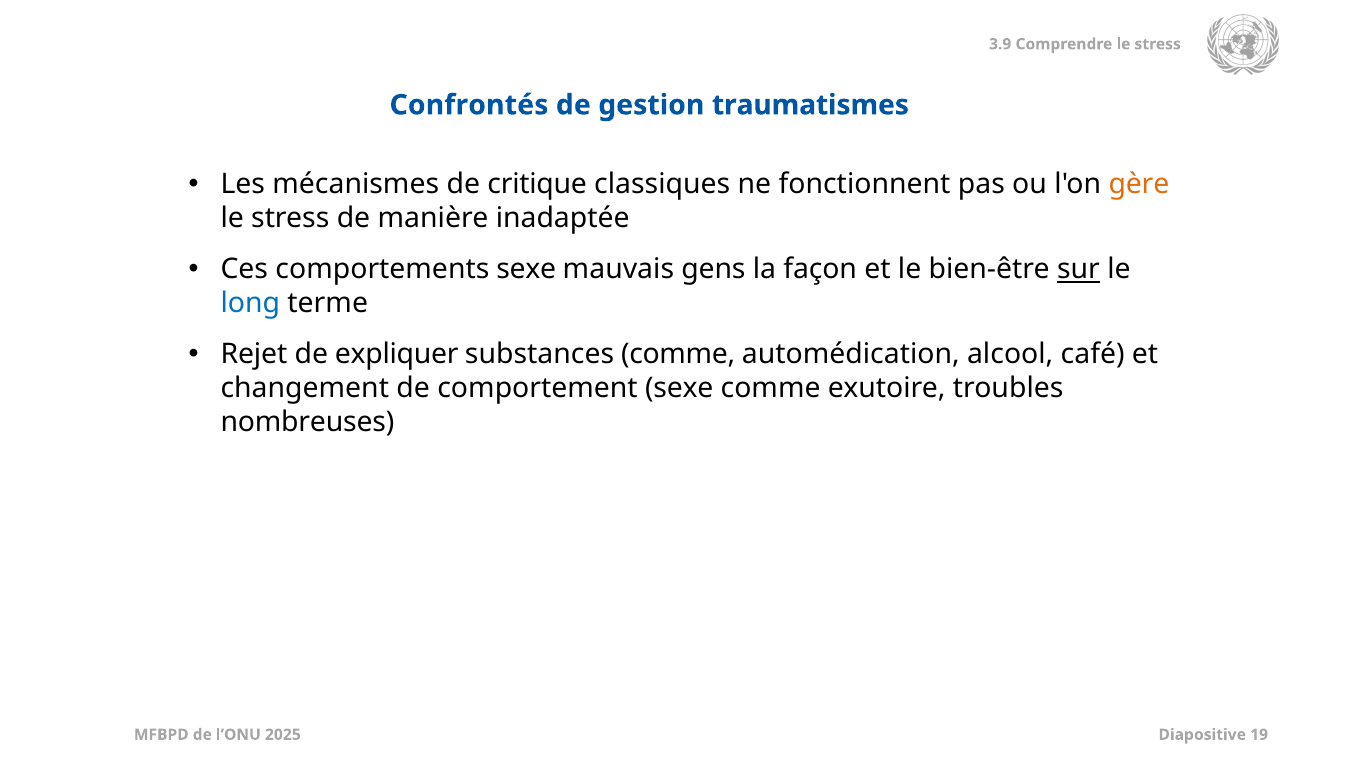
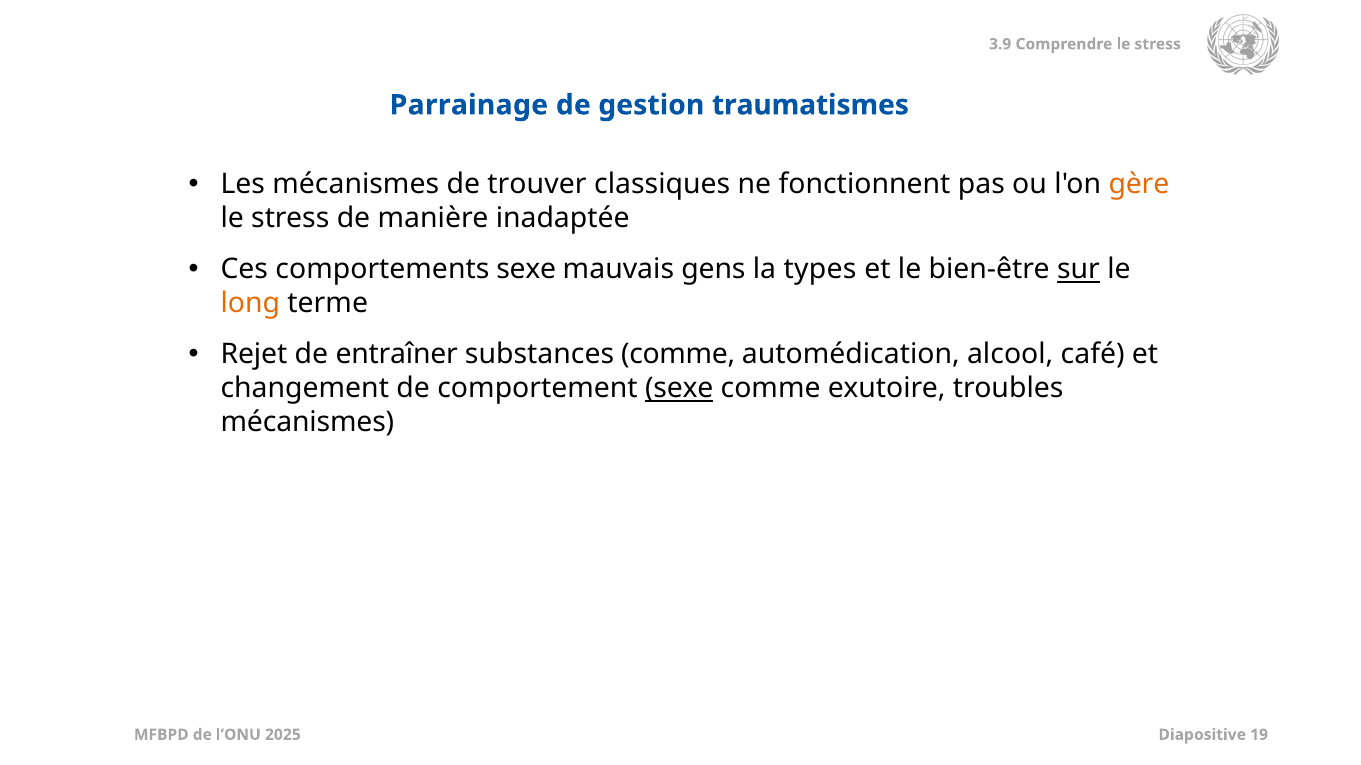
Confrontés: Confrontés -> Parrainage (469, 105)
critique: critique -> trouver (537, 185)
façon: façon -> types (820, 270)
long colour: blue -> orange (250, 304)
expliquer: expliquer -> entraîner (397, 355)
sexe underline: none -> present (679, 389)
nombreuses: nombreuses -> mécanismes (307, 423)
